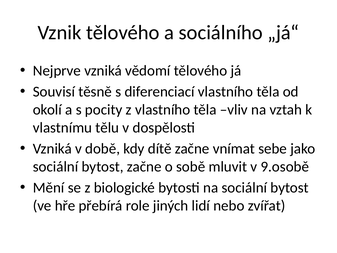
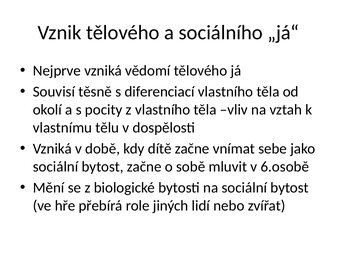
9.osobě: 9.osobě -> 6.osobě (285, 167)
